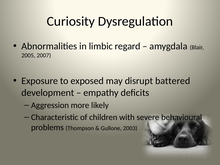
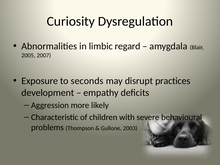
exposed: exposed -> seconds (87, 81)
battered: battered -> practices (173, 81)
